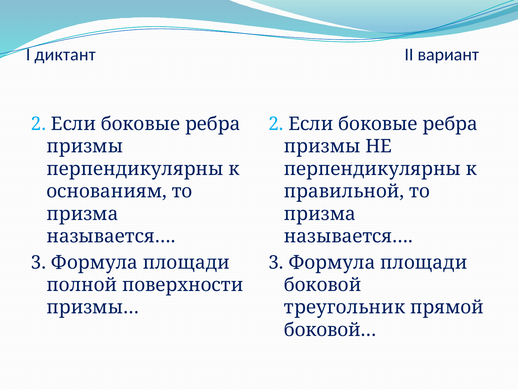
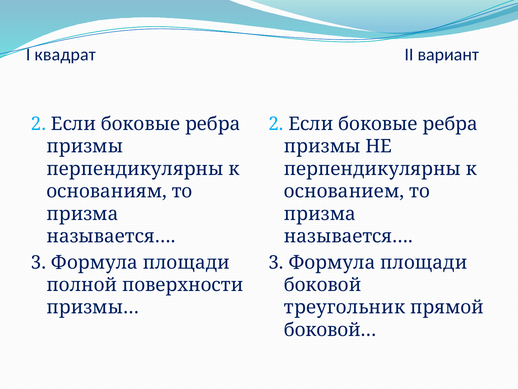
диктант: диктант -> квадрат (65, 54)
правильной: правильной -> основанием (344, 191)
